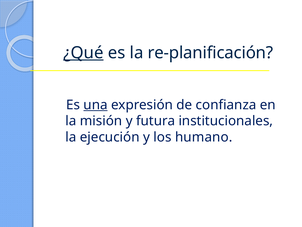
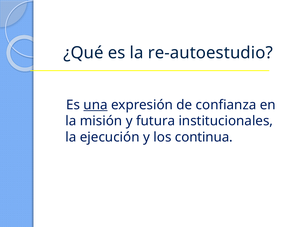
¿Qué underline: present -> none (83, 53)
re-planificación: re-planificación -> re-autoestudio (210, 53)
humano: humano -> continua (204, 137)
